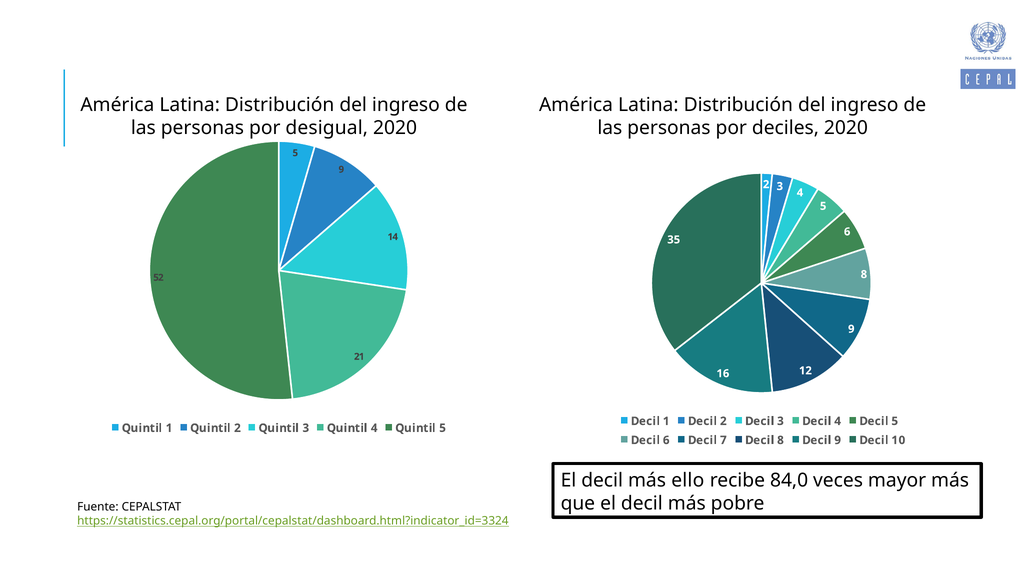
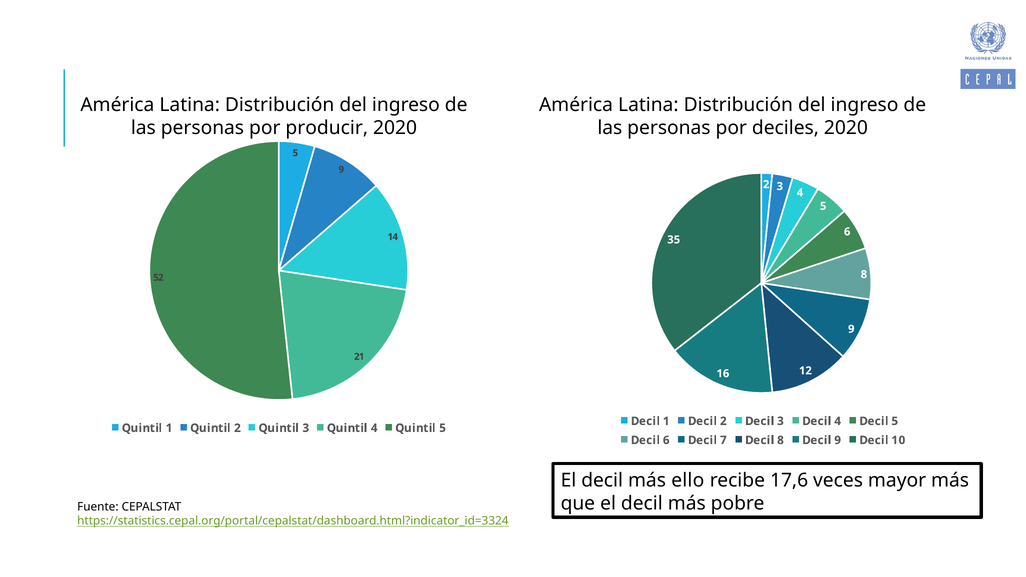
desigual: desigual -> producir (327, 128)
84,0: 84,0 -> 17,6 (789, 480)
